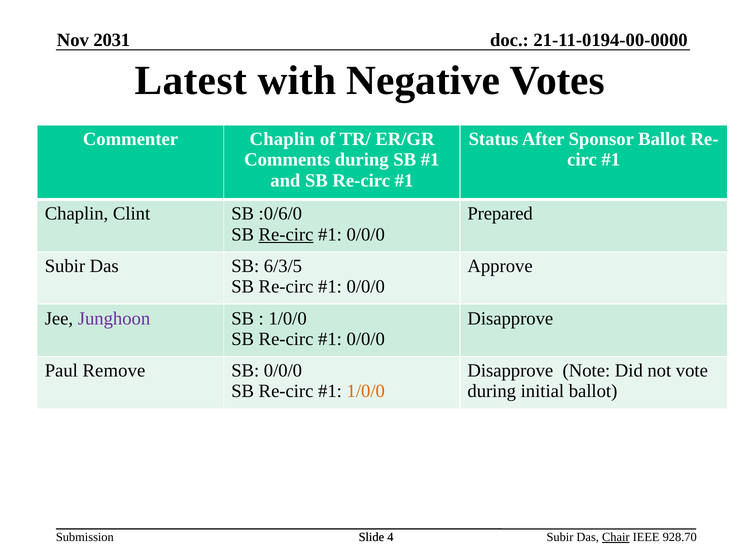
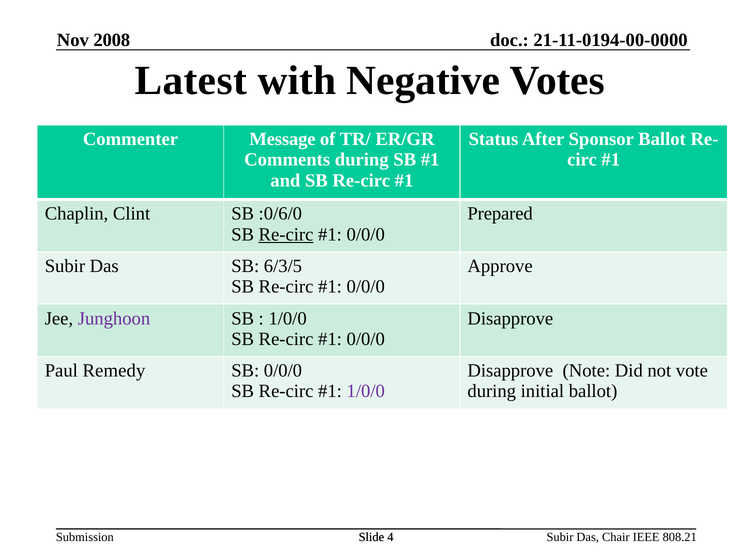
2031: 2031 -> 2008 (112, 40)
Commenter Chaplin: Chaplin -> Message (282, 139)
Remove: Remove -> Remedy (114, 370)
1/0/0 colour: orange -> purple (366, 391)
Chair underline: present -> none (616, 537)
928.70: 928.70 -> 808.21 (680, 537)
